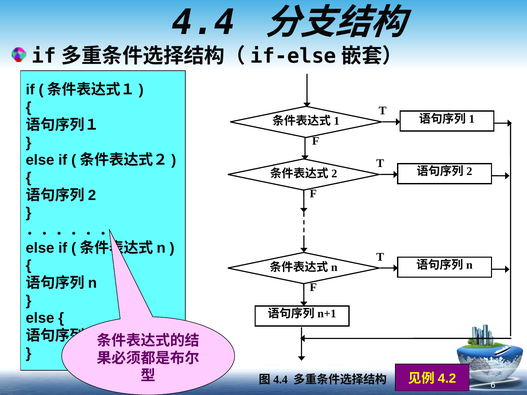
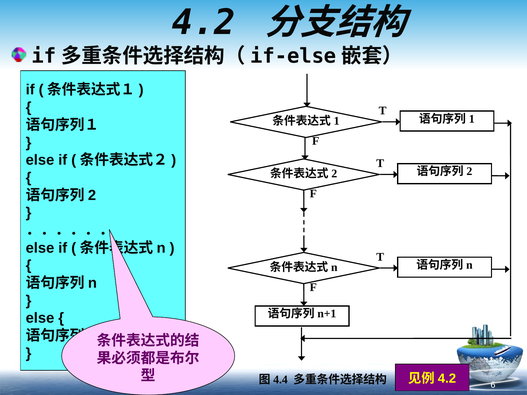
4.4: 4.4 -> 4.2 (204, 23)
